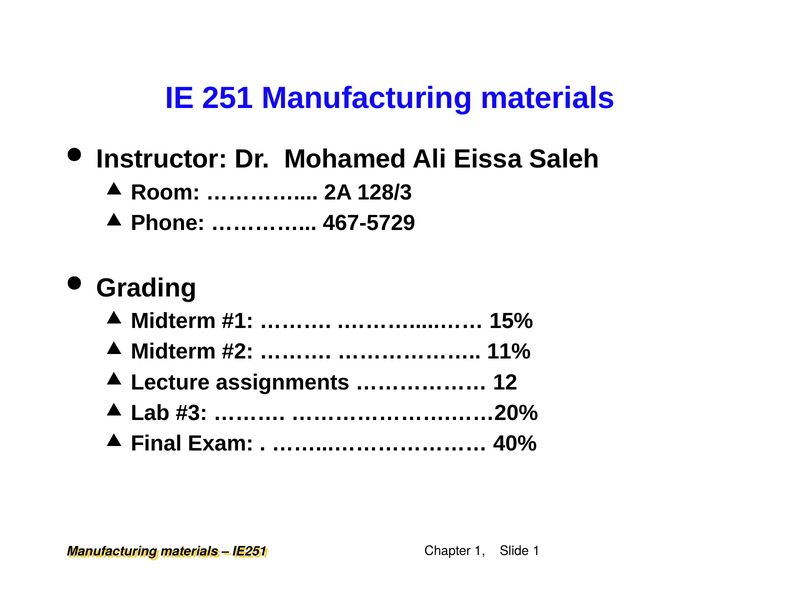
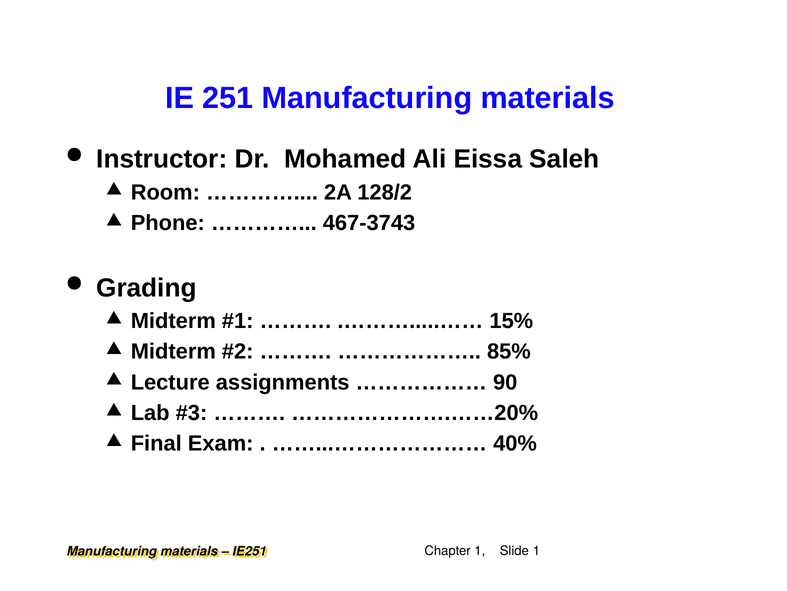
128/3: 128/3 -> 128/2 (385, 192)
467-5729: 467-5729 -> 467-3743 (369, 223)
11%: 11% -> 85% (509, 351)
12: 12 -> 90 (505, 382)
